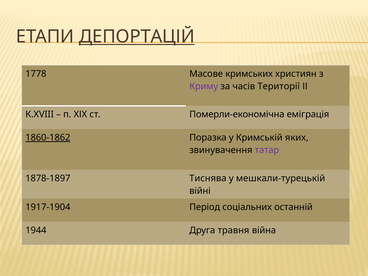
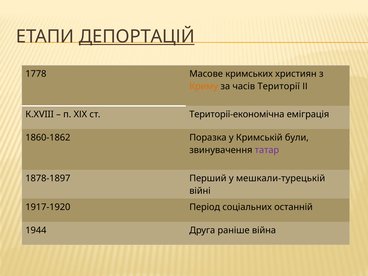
Криму colour: purple -> orange (204, 86)
Померли-економічна: Померли-економічна -> Території-економічна (237, 114)
1860-1862 underline: present -> none (48, 138)
яких: яких -> були (297, 138)
Тиснява: Тиснява -> Перший (208, 178)
1917-1904: 1917-1904 -> 1917-1920 (48, 207)
травня: травня -> раніше (234, 230)
